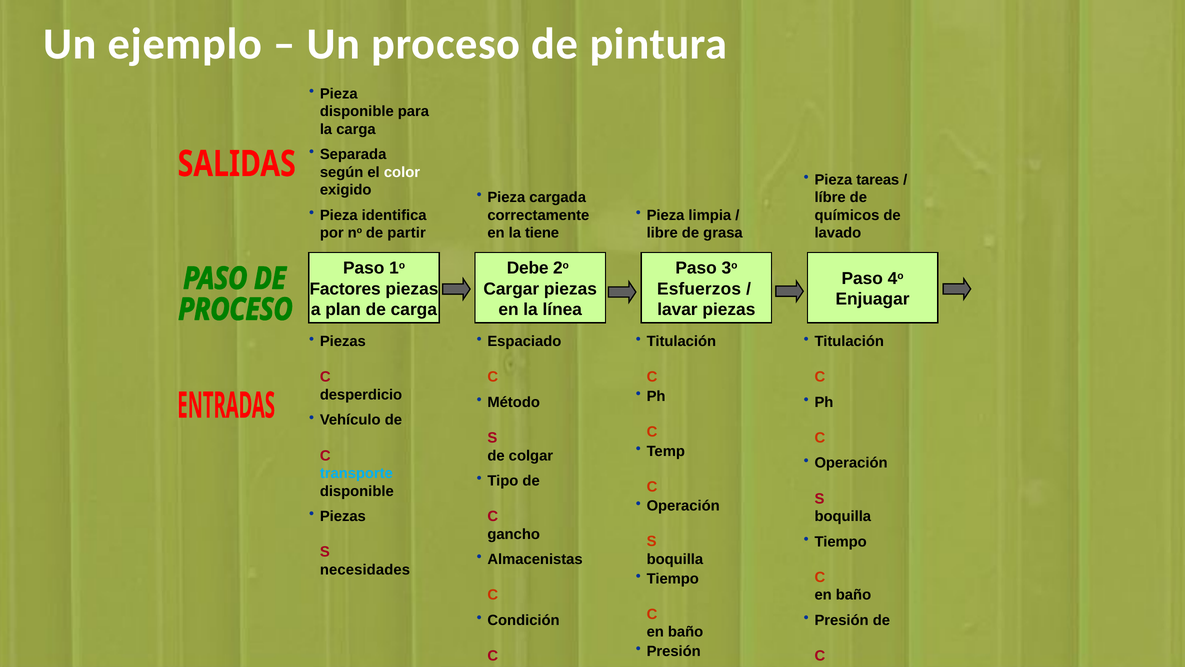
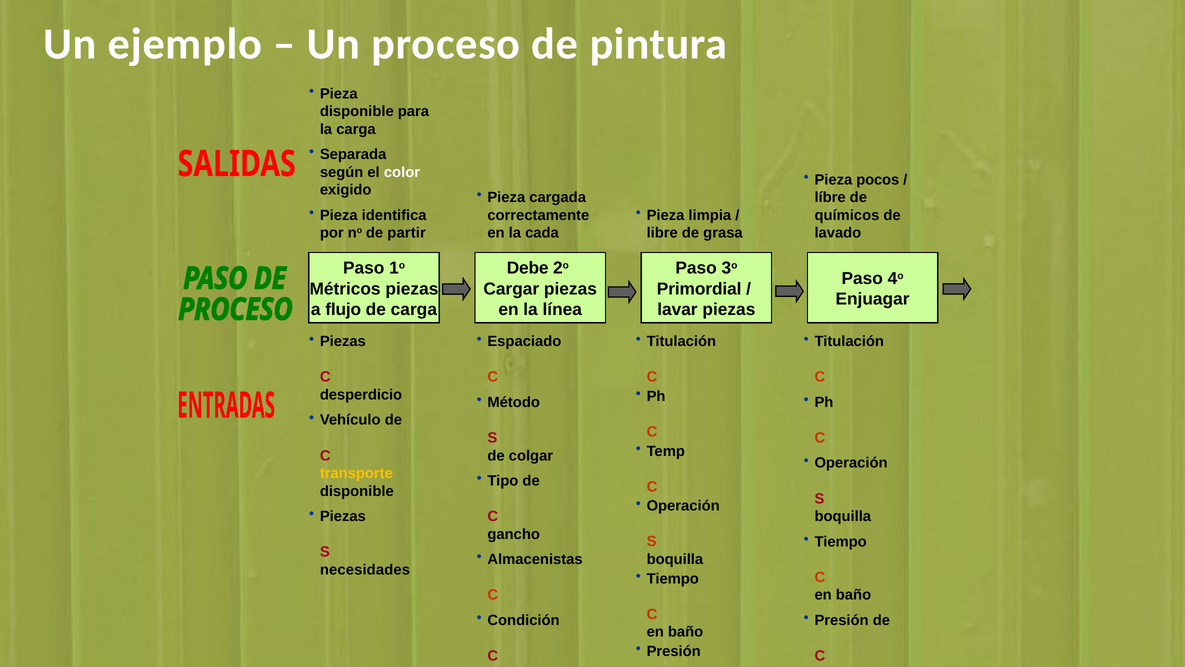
tareas: tareas -> pocos (878, 180)
tiene: tiene -> cada (542, 233)
Factores: Factores -> Métricos (345, 289)
Esfuerzos: Esfuerzos -> Primordial (699, 289)
plan: plan -> flujo (343, 309)
transporte colour: light blue -> yellow (356, 473)
